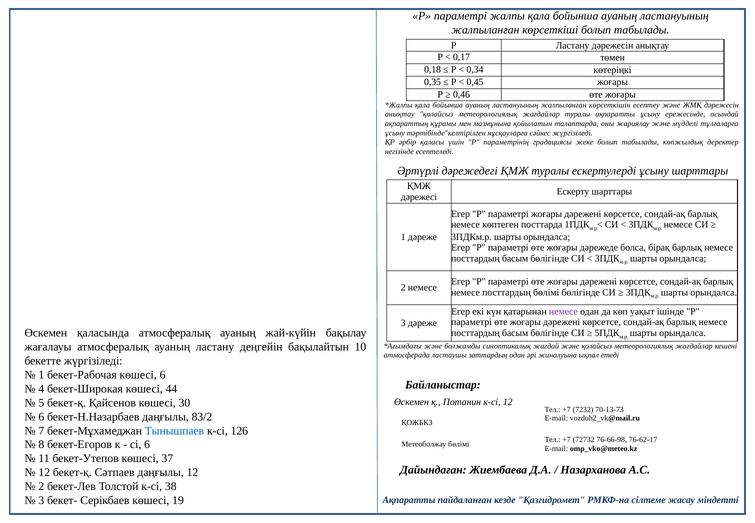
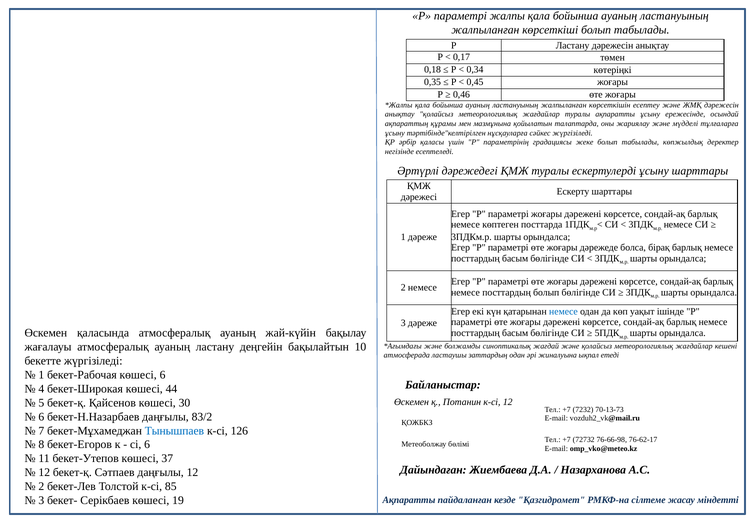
посттардың бөлімі: бөлімі -> болып (546, 292)
немесе colour: purple -> blue (563, 311)
38: 38 -> 85 (171, 486)
